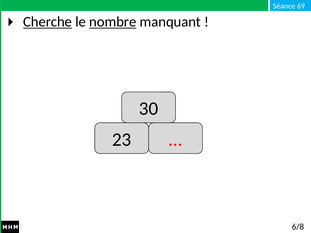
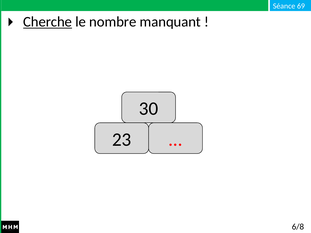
nombre underline: present -> none (113, 22)
